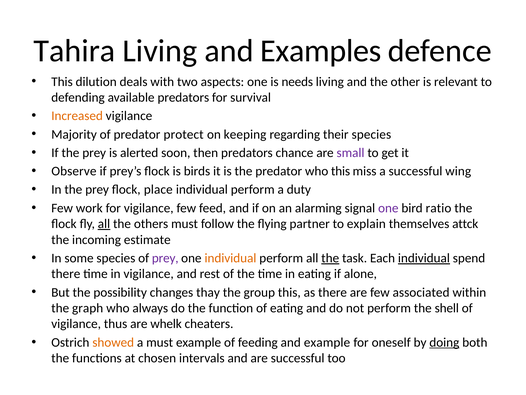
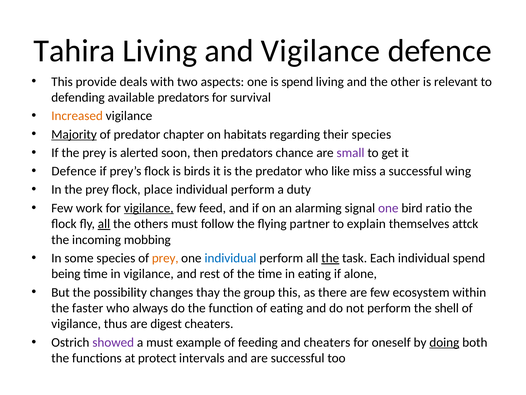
and Examples: Examples -> Vigilance (321, 51)
dilution: dilution -> provide (96, 82)
is needs: needs -> spend (297, 82)
Majority underline: none -> present (74, 134)
protect: protect -> chapter (184, 134)
keeping: keeping -> habitats (245, 134)
Observe: Observe -> Defence (74, 171)
who this: this -> like (340, 171)
vigilance underline: none -> present (149, 208)
estimate: estimate -> mobbing (147, 239)
prey colour: purple -> orange (165, 258)
individual colour: orange -> blue (230, 258)
individual underline: present -> none (424, 258)
there: there -> being (66, 274)
associated: associated -> ecosystem (421, 292)
graph: graph -> faster (88, 308)
whelk: whelk -> digest (166, 324)
showed colour: orange -> purple (113, 342)
and example: example -> cheaters (327, 342)
chosen: chosen -> protect (157, 358)
